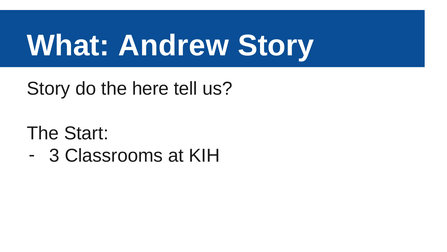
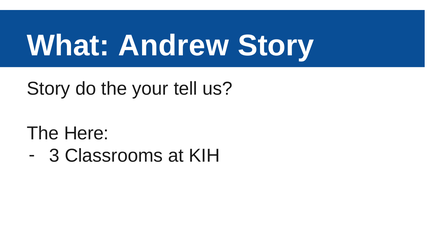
here: here -> your (150, 88)
Start: Start -> Here (86, 133)
